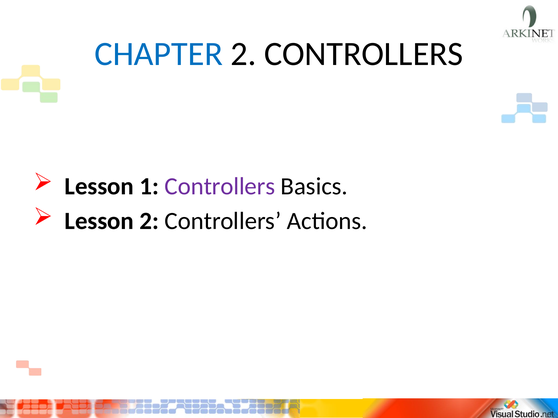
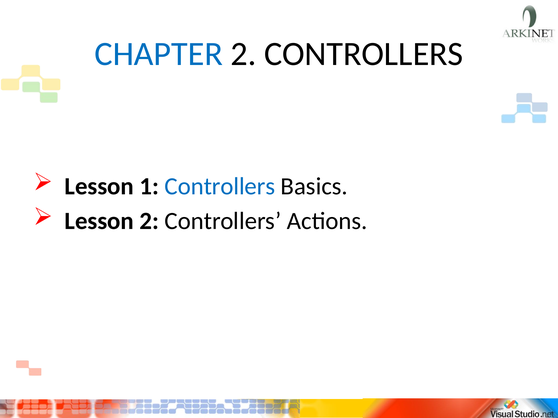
Controllers colour: purple -> blue (220, 187)
